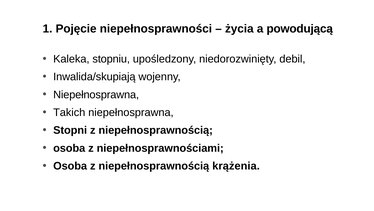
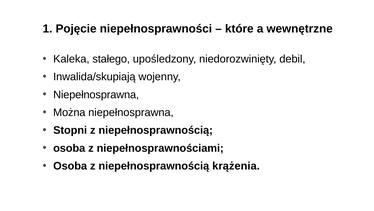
życia: życia -> które (239, 29)
powodującą: powodującą -> wewnętrzne (300, 29)
stopniu: stopniu -> stałego (111, 59)
Takich: Takich -> Można (69, 112)
